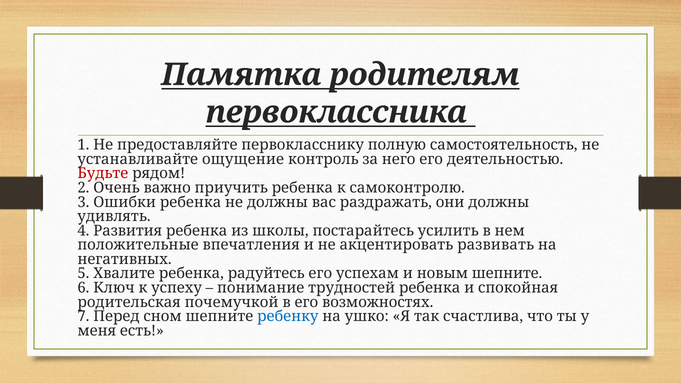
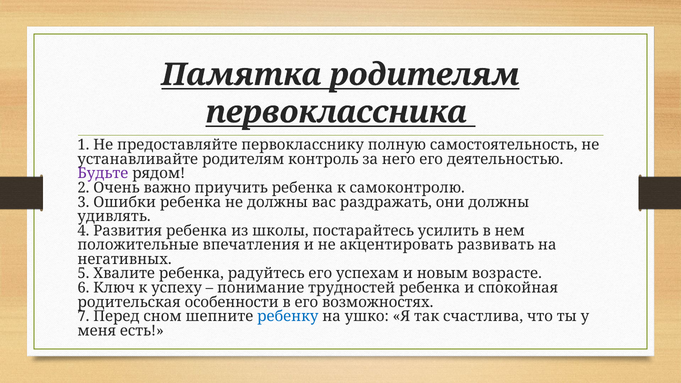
устанавливайте ощущение: ощущение -> родителям (243, 159)
Будьте colour: red -> purple (103, 174)
новым шепните: шепните -> возрасте (507, 274)
почемучкой: почемучкой -> особенности (232, 302)
